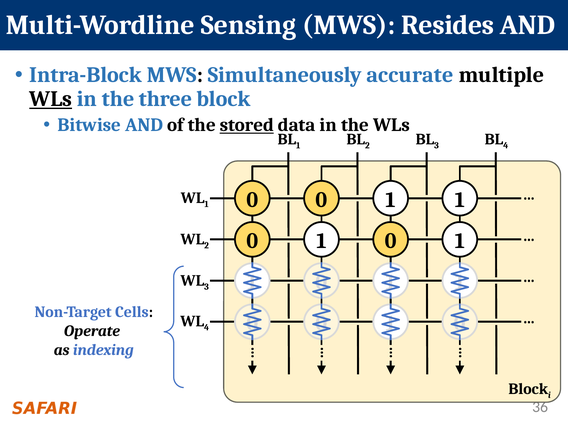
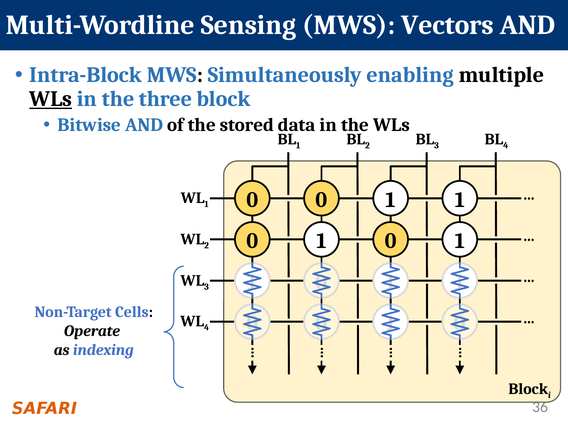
Resides: Resides -> Vectors (448, 25)
accurate: accurate -> enabling (410, 75)
stored underline: present -> none (247, 125)
